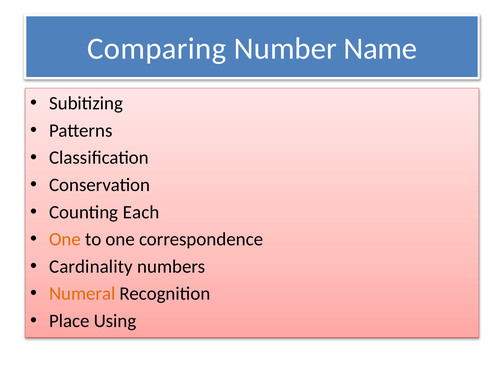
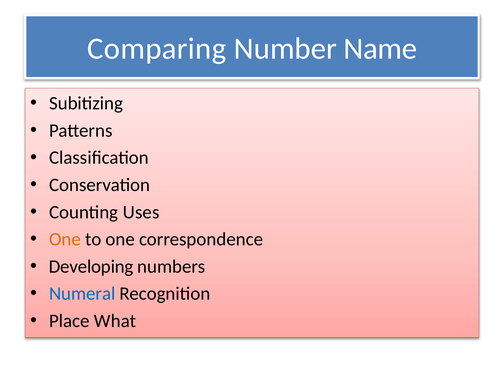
Each: Each -> Uses (141, 212)
Cardinality: Cardinality -> Developing (91, 266)
Numeral colour: orange -> blue (82, 294)
Using: Using -> What (115, 321)
